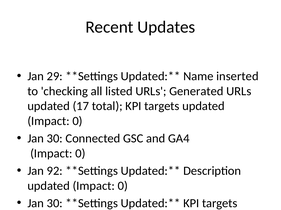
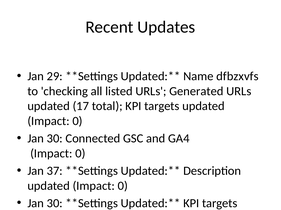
Name inserted: inserted -> dfbzxvfs (237, 76)
92: 92 -> 37 (55, 171)
